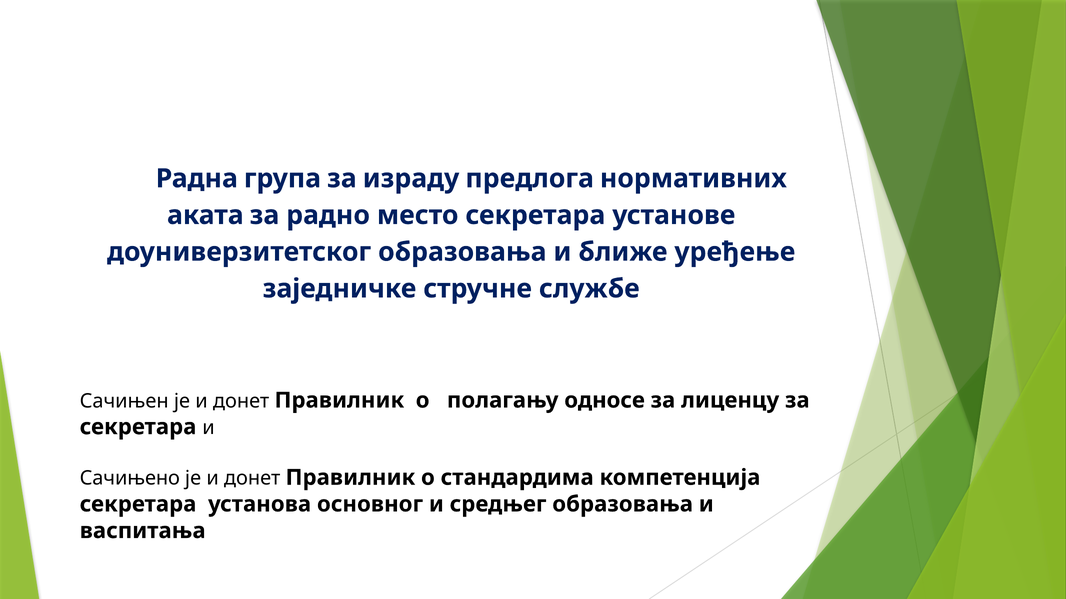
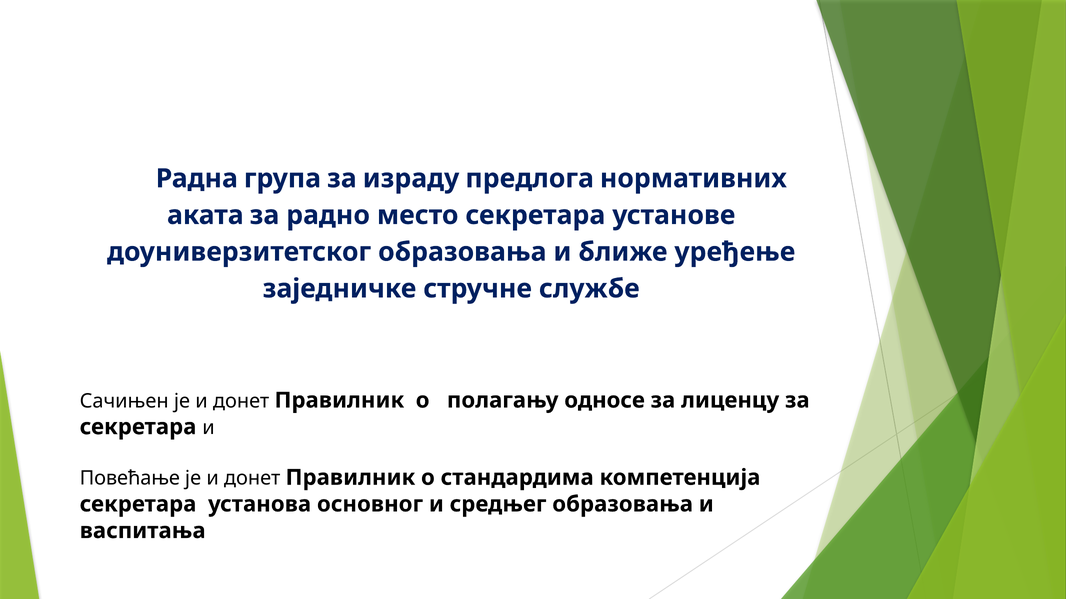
Сачињено: Сачињено -> Повећање (130, 479)
